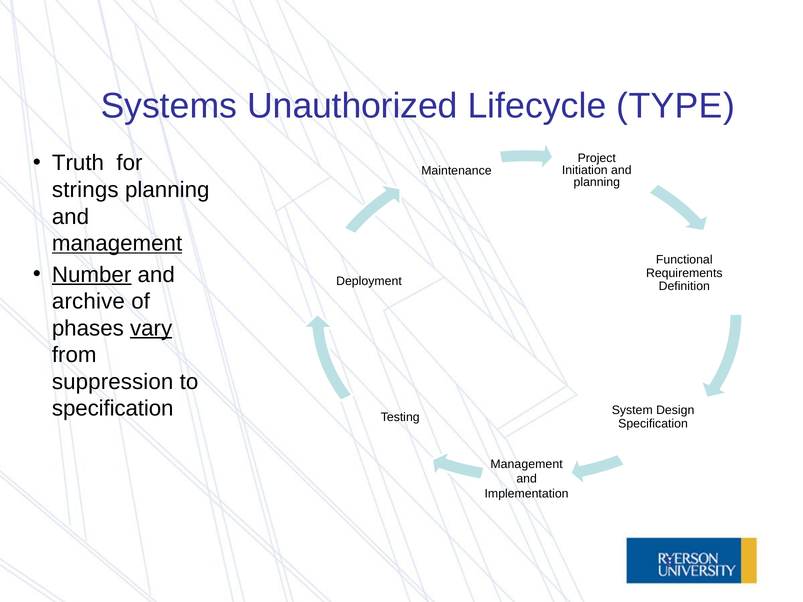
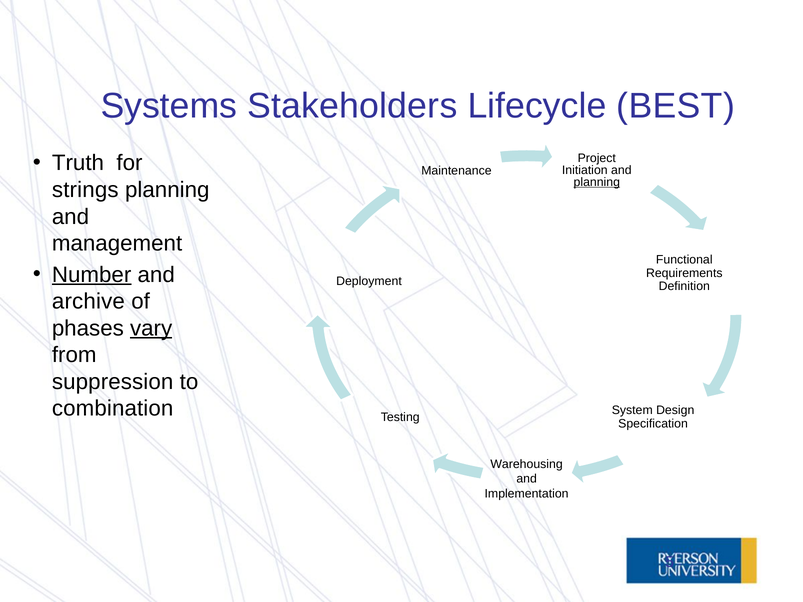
Unauthorized: Unauthorized -> Stakeholders (352, 106)
TYPE: TYPE -> BEST (676, 106)
planning underline: none -> present (597, 182)
management underline: present -> none (117, 244)
specification: specification -> combination (113, 409)
Management: Management -> Warehousing (527, 464)
